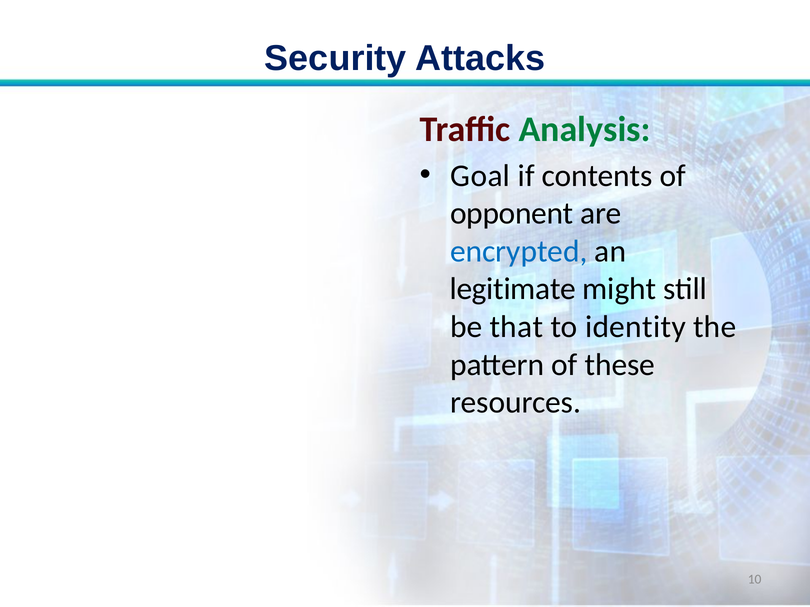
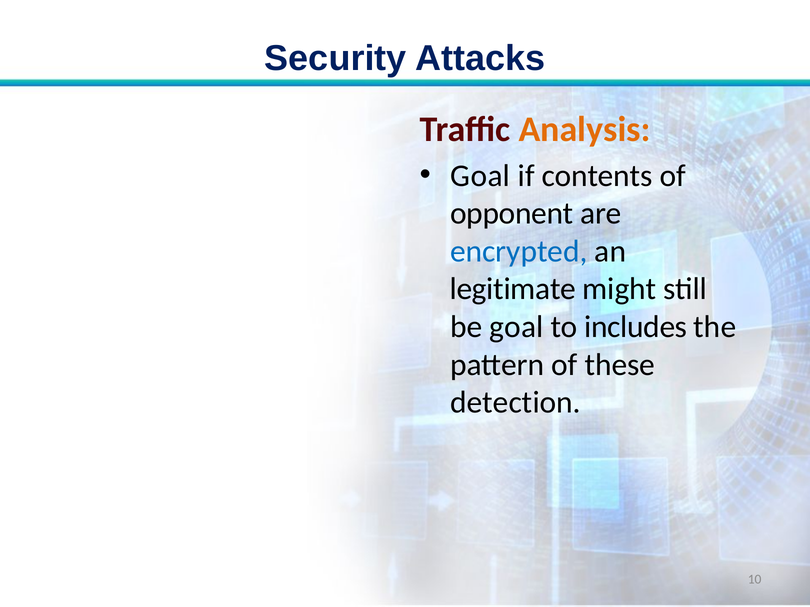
Analysis colour: green -> orange (585, 129)
be that: that -> goal (516, 327)
identity: identity -> includes (636, 327)
resources: resources -> detection (516, 403)
